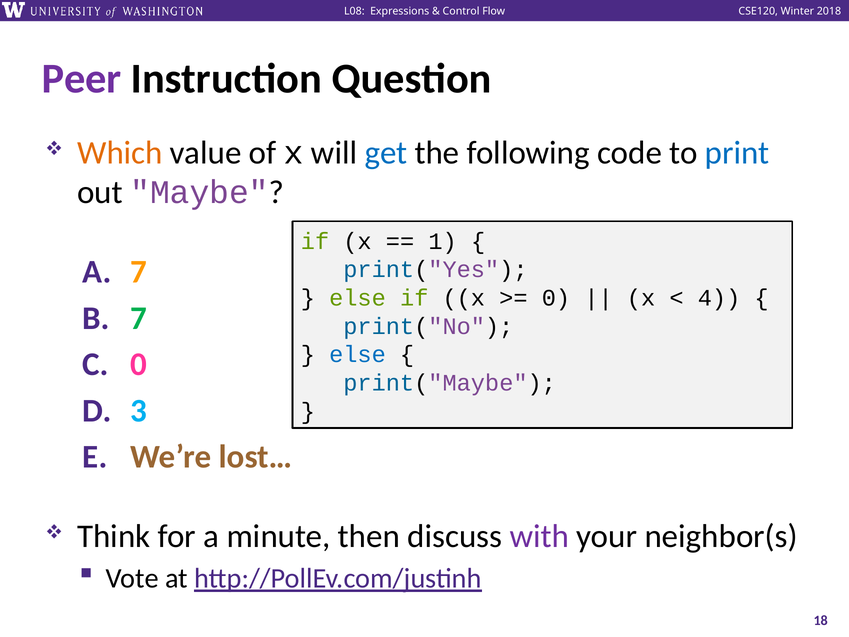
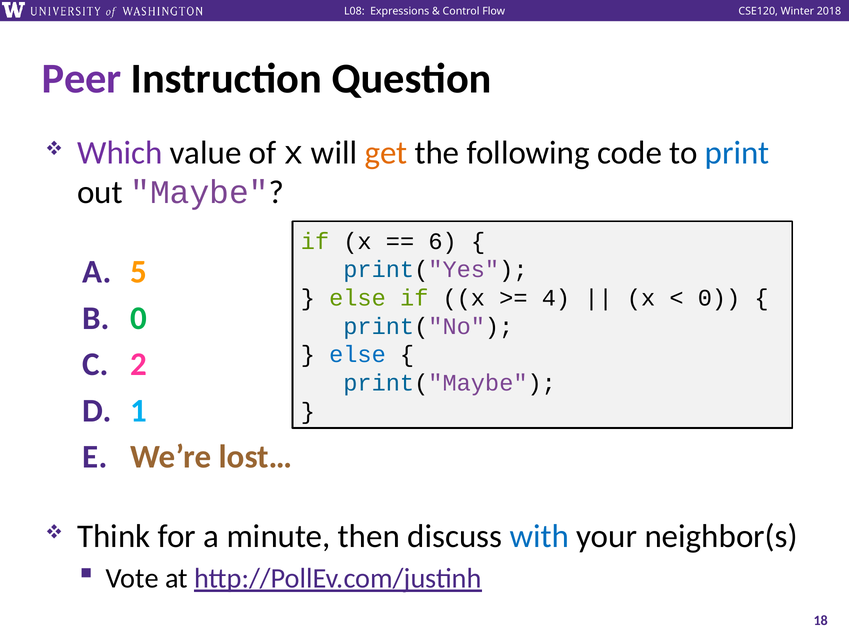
Which colour: orange -> purple (120, 153)
get colour: blue -> orange (386, 153)
1: 1 -> 6 (443, 241)
A 7: 7 -> 5 (139, 272)
0: 0 -> 4 (556, 298)
4: 4 -> 0 (719, 298)
7: 7 -> 0 (139, 318)
0: 0 -> 2 (139, 364)
3: 3 -> 1 (139, 411)
with colour: purple -> blue (539, 536)
